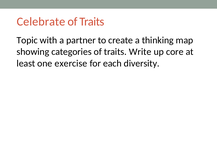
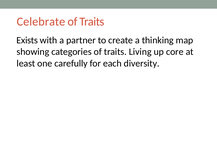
Topic: Topic -> Exists (27, 40)
Write: Write -> Living (140, 52)
exercise: exercise -> carefully (71, 63)
